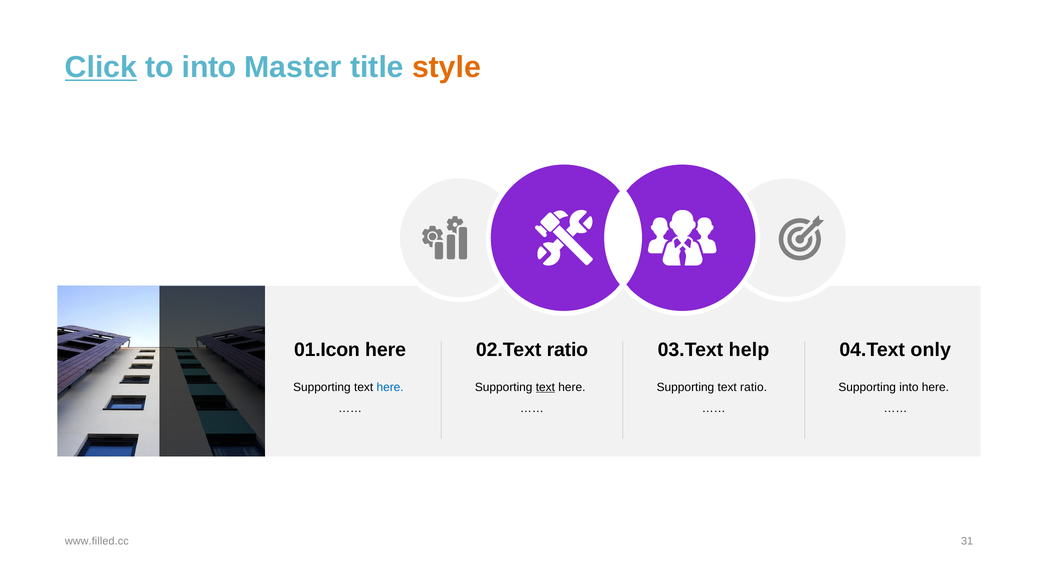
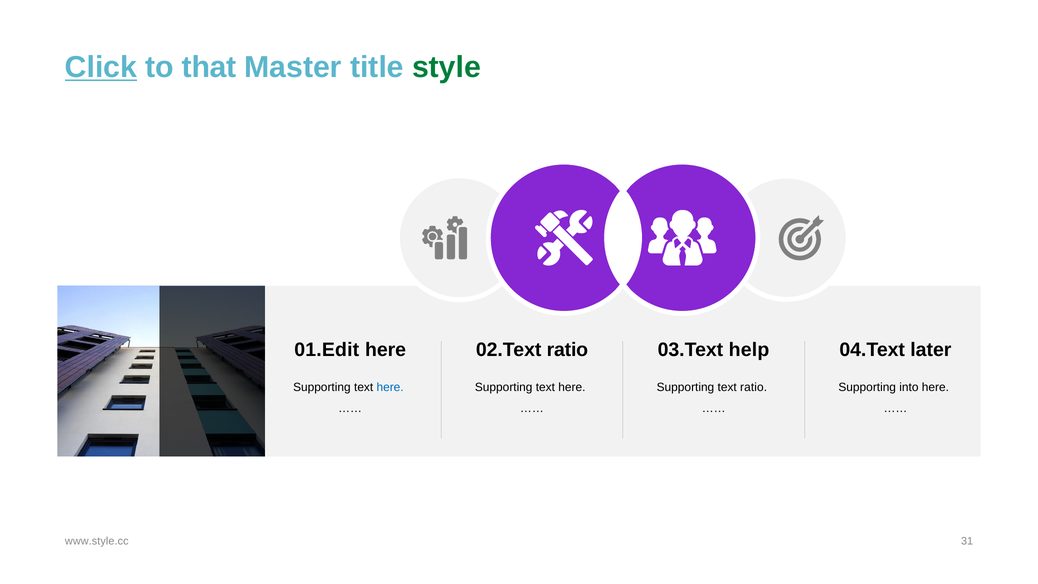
to into: into -> that (209, 67)
style colour: orange -> green (446, 67)
01.Icon: 01.Icon -> 01.Edit (327, 350)
only: only -> later (931, 350)
text underline: present -> none (545, 387)
www.filled.cc: www.filled.cc -> www.style.cc (97, 541)
